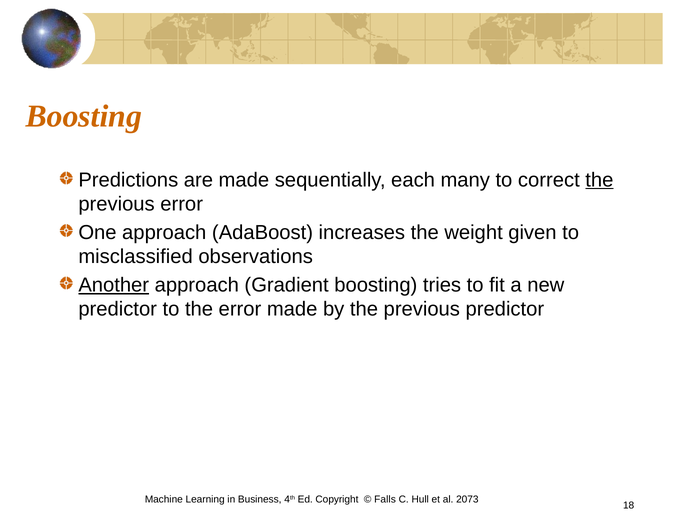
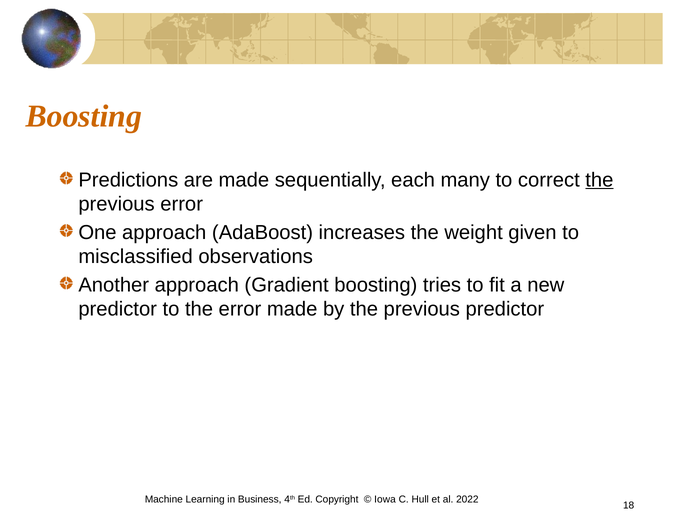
Another underline: present -> none (114, 285)
Falls: Falls -> Iowa (385, 499)
2073: 2073 -> 2022 (467, 499)
